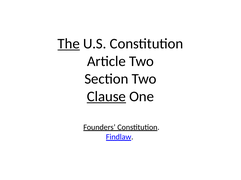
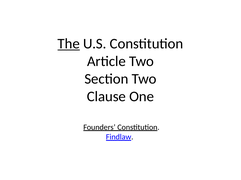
Clause underline: present -> none (106, 97)
